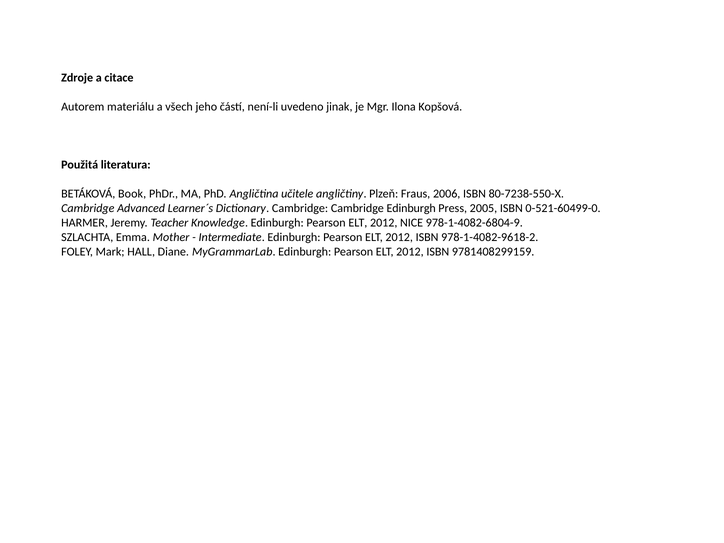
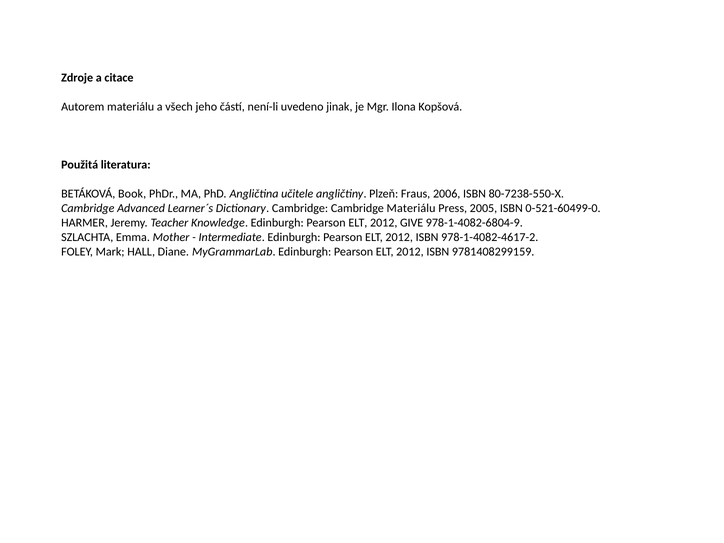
Cambridge Edinburgh: Edinburgh -> Materiálu (411, 208)
NICE: NICE -> GIVE (412, 223)
978-1-4082-9618-2: 978-1-4082-9618-2 -> 978-1-4082-4617-2 (490, 237)
